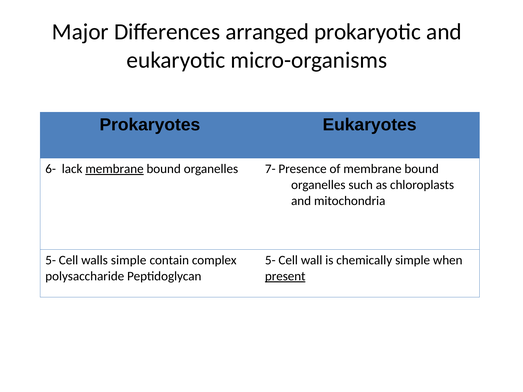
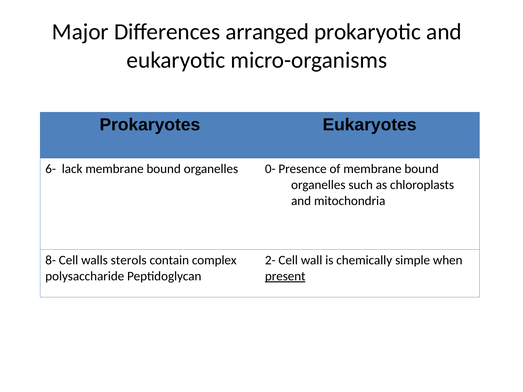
membrane underline: present -> none (115, 169)
7-: 7- -> 0- (270, 169)
5-: 5- -> 8- (51, 260)
walls simple: simple -> sterols (129, 260)
5-: 5- -> 2- (270, 260)
